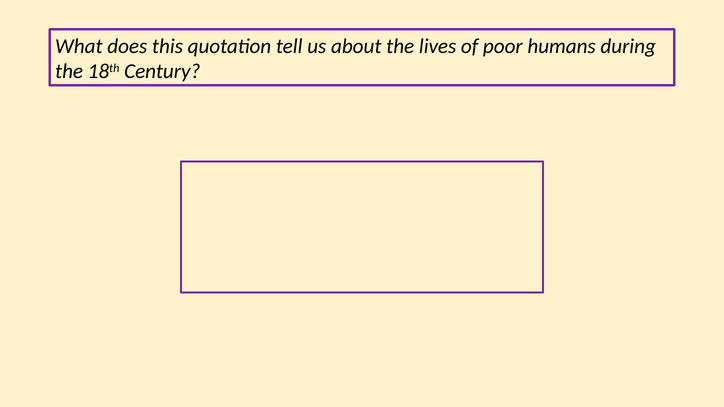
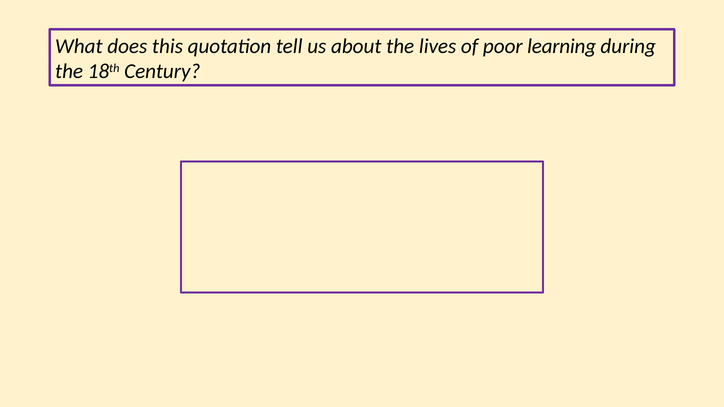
humans: humans -> learning (562, 46)
